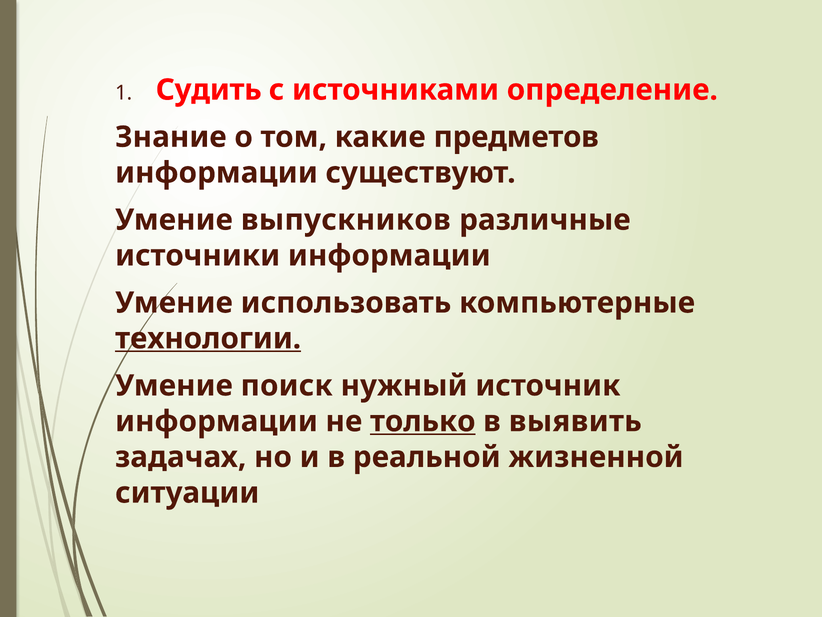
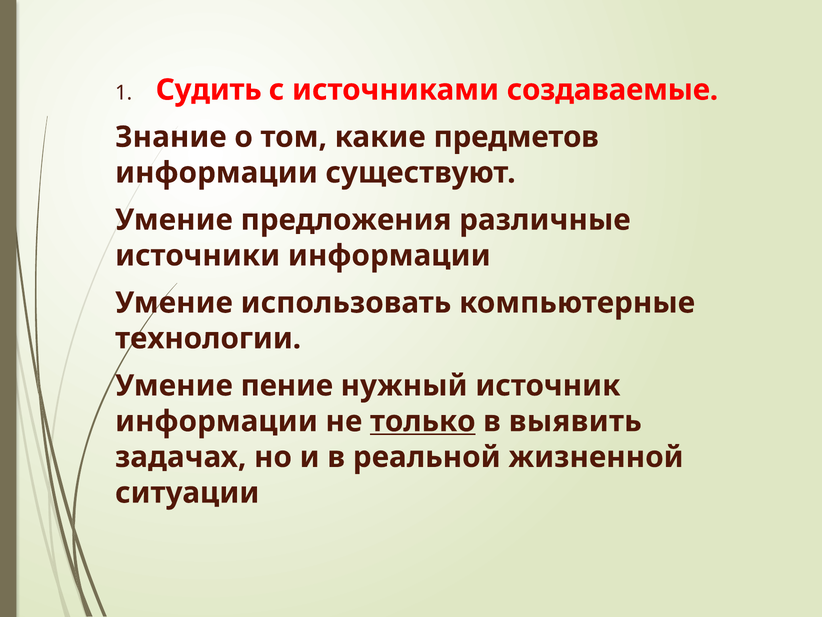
определение: определение -> создаваемые (612, 90)
выпускников: выпускников -> предложения (346, 220)
технологии underline: present -> none (208, 338)
поиск: поиск -> пение (287, 385)
